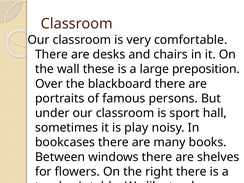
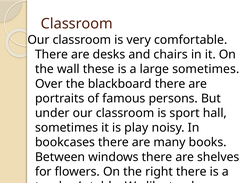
large preposition: preposition -> sometimes (206, 69)
